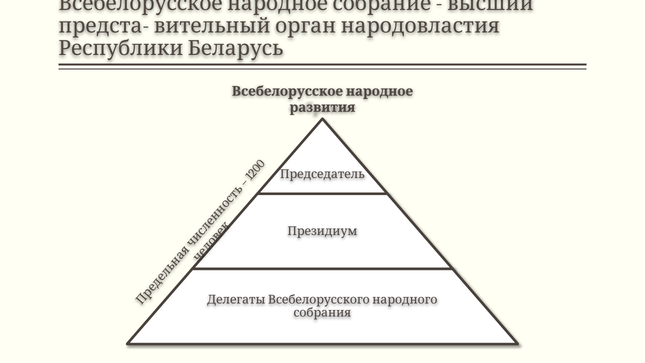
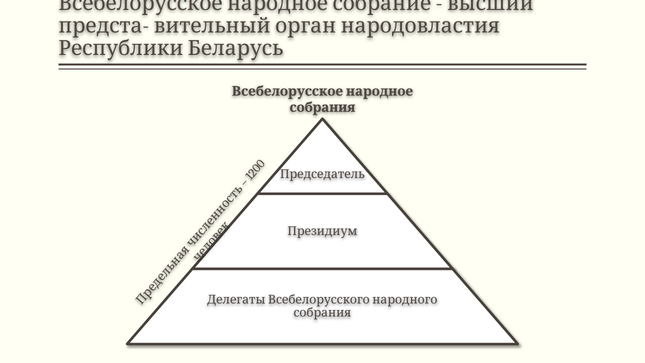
развития: развития -> собрания (323, 107)
